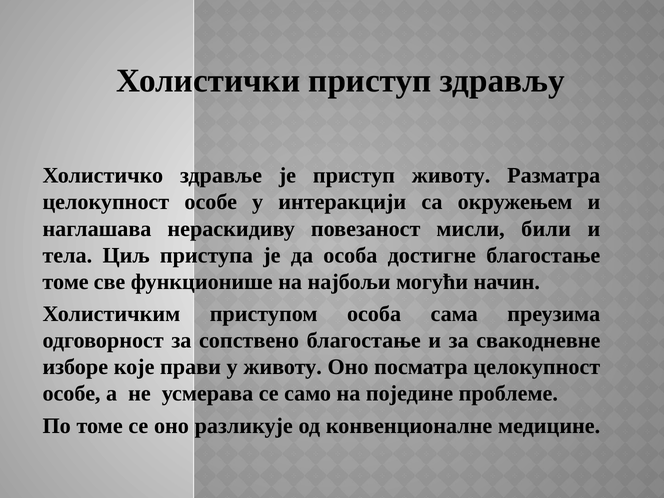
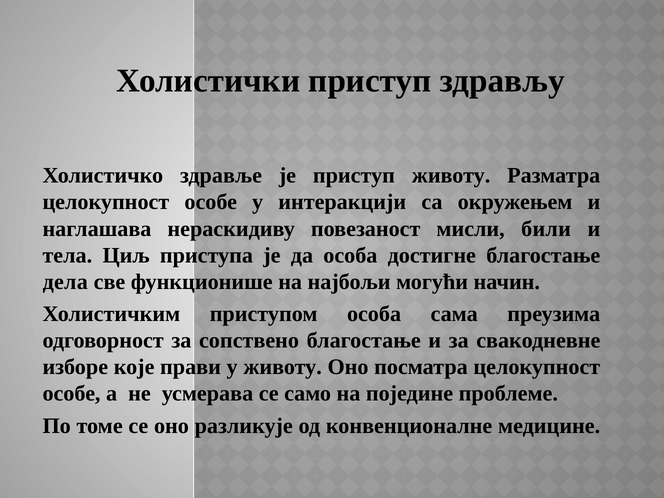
томе: томе -> дела (65, 282)
